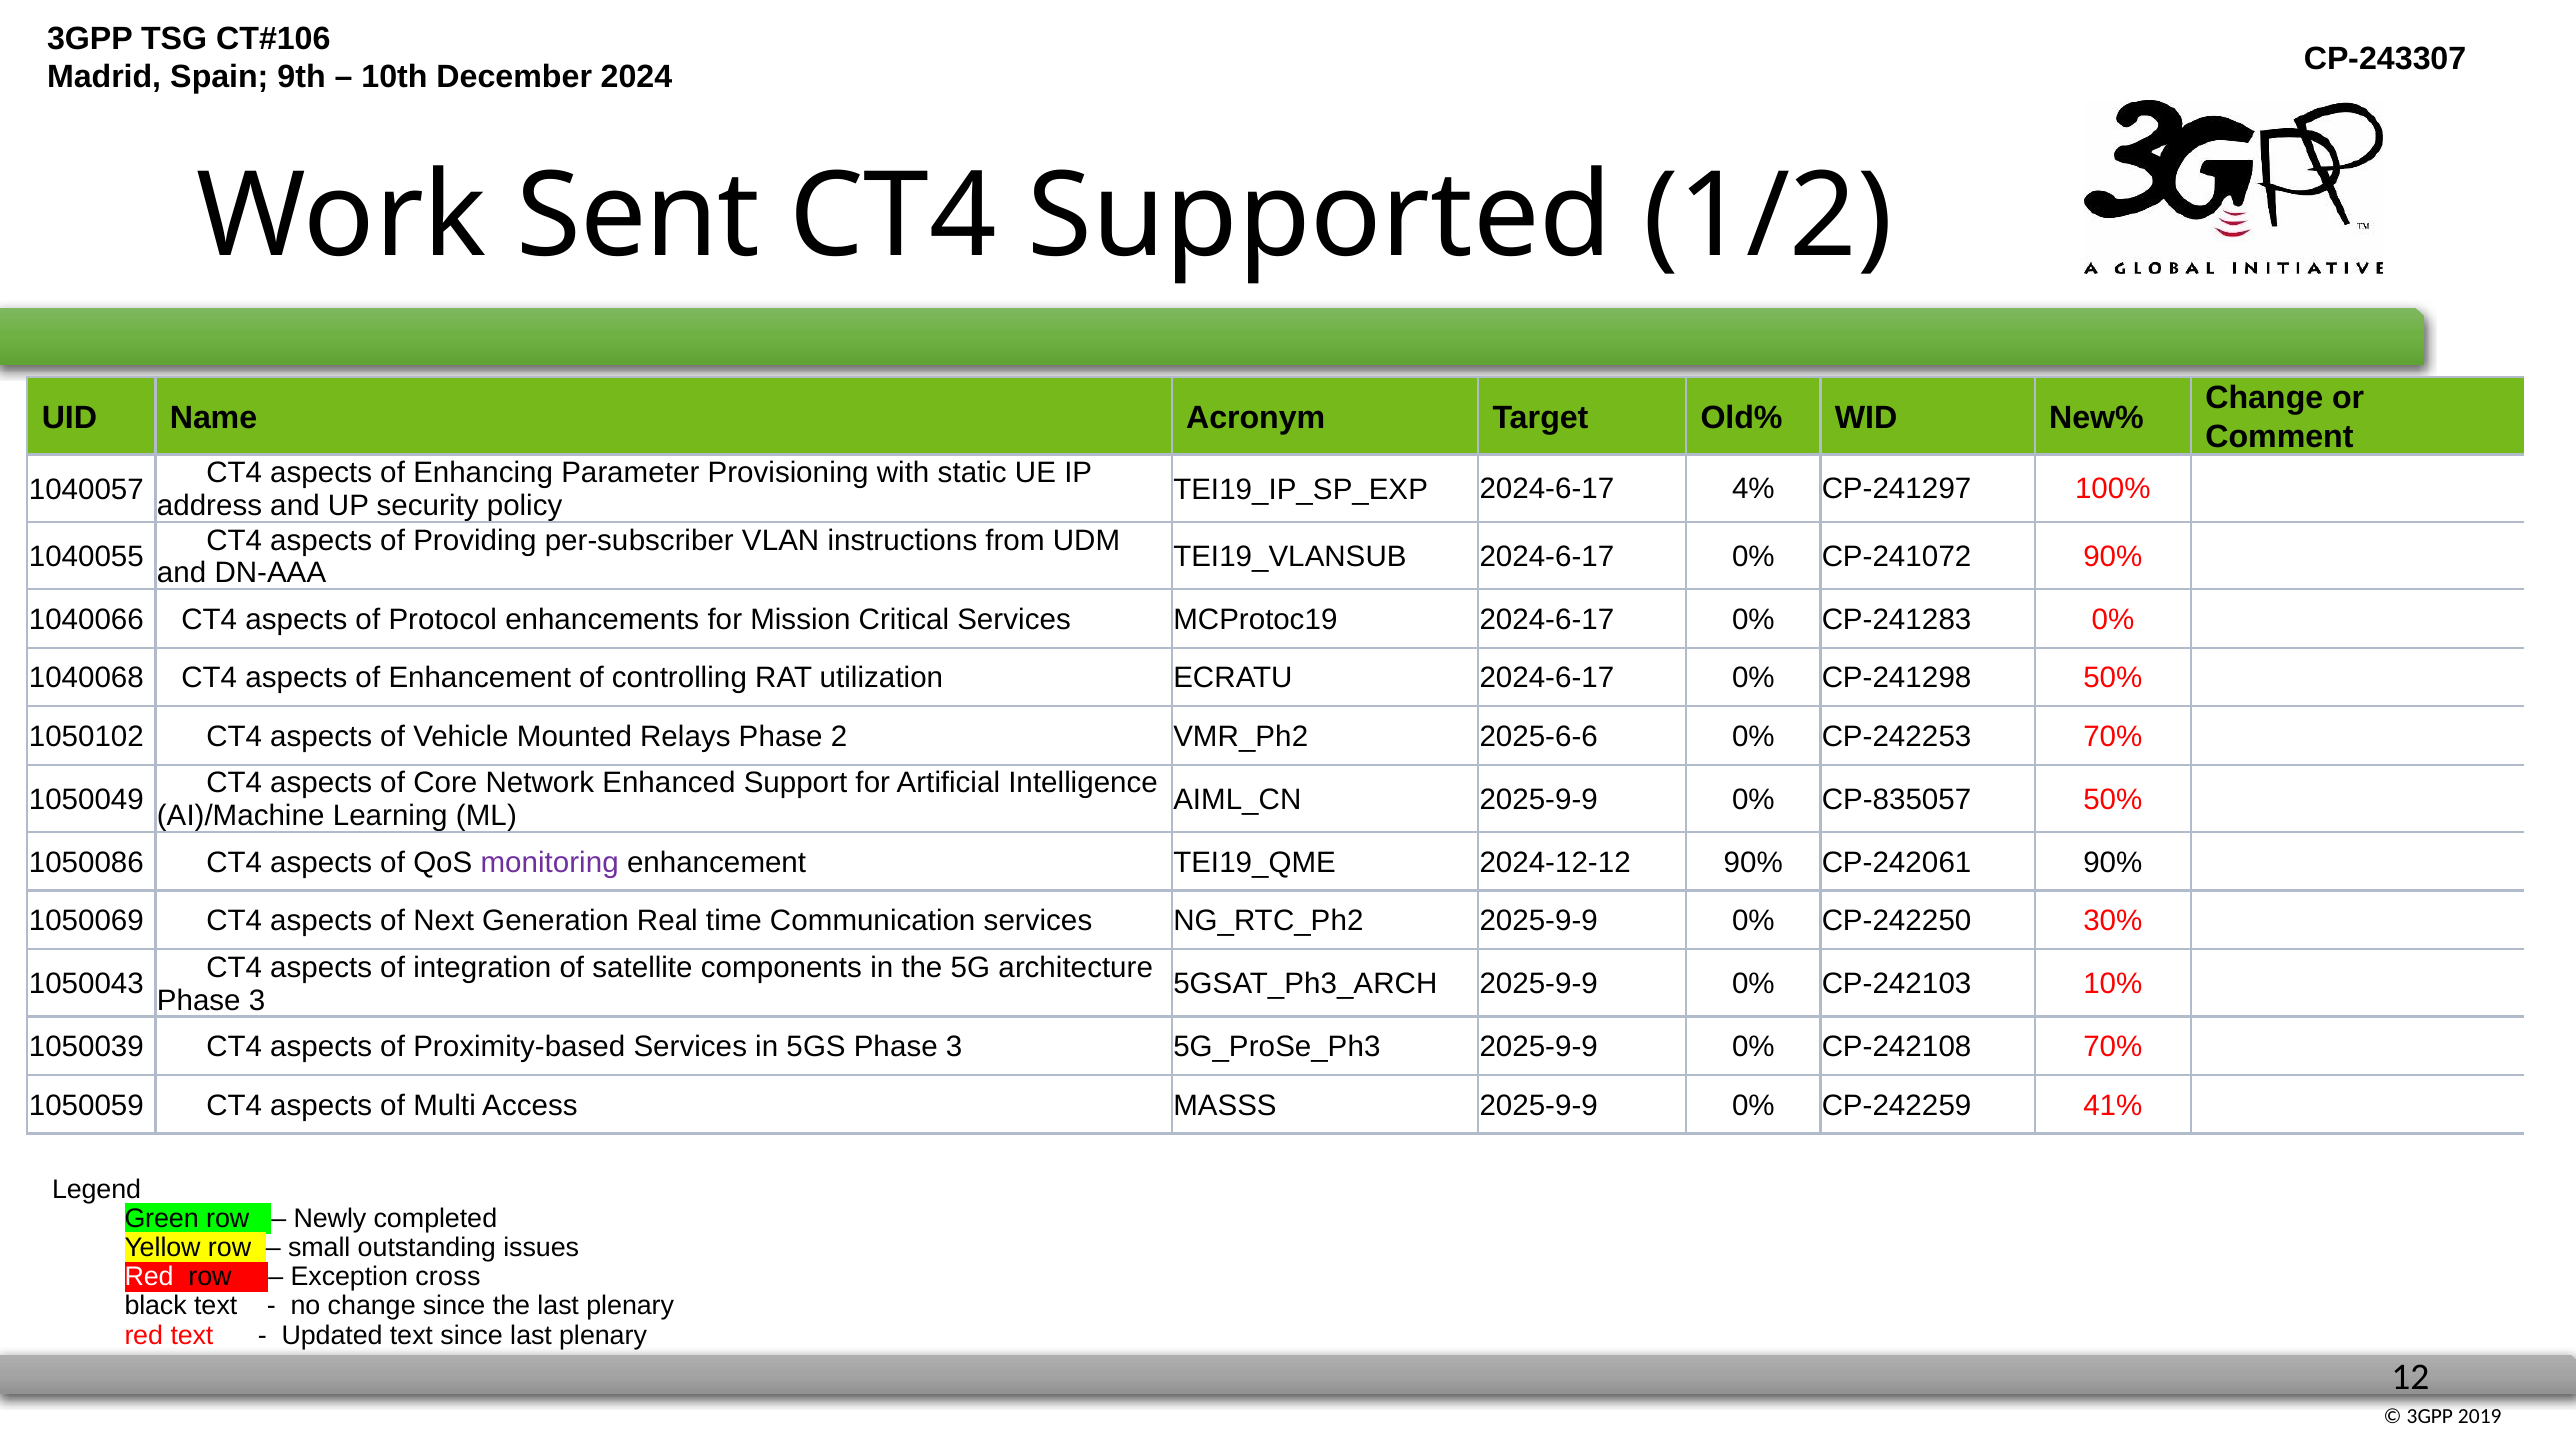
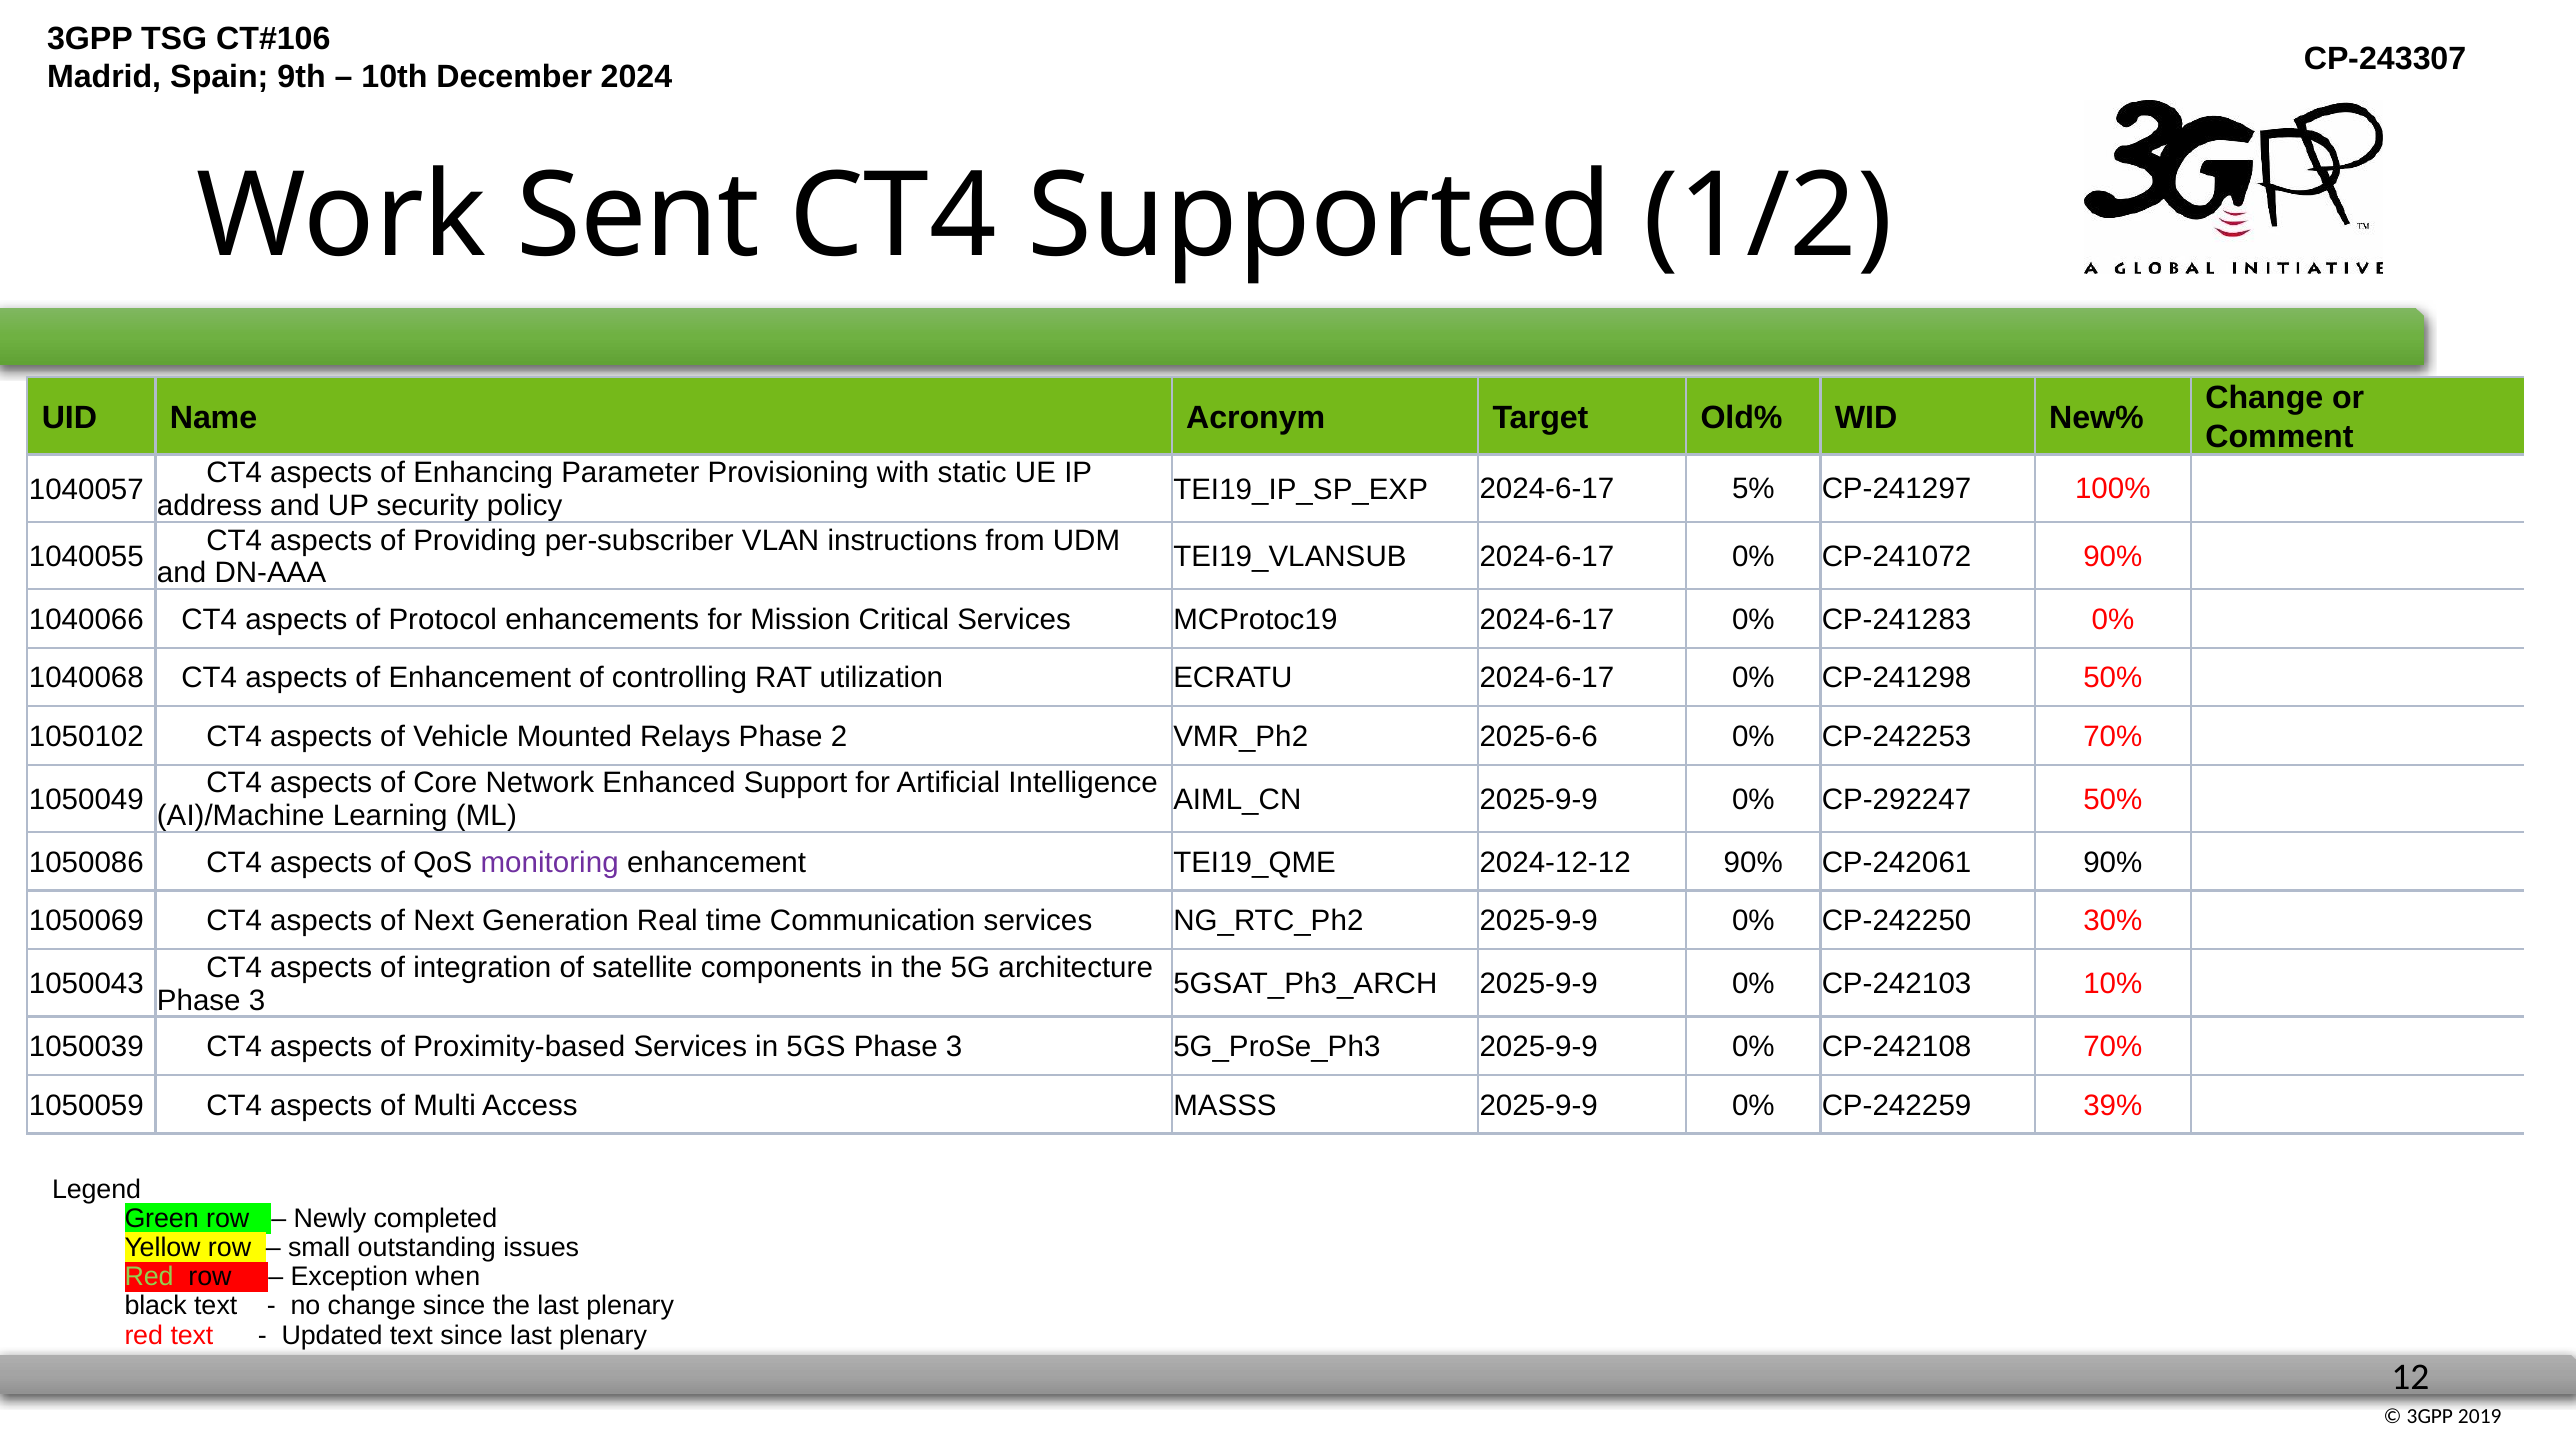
4%: 4% -> 5% (1753, 489)
CP-835057: CP-835057 -> CP-292247 (1897, 799)
41%: 41% -> 39% (2113, 1105)
Red colour: white -> light green (149, 1277)
cross: cross -> when (448, 1277)
